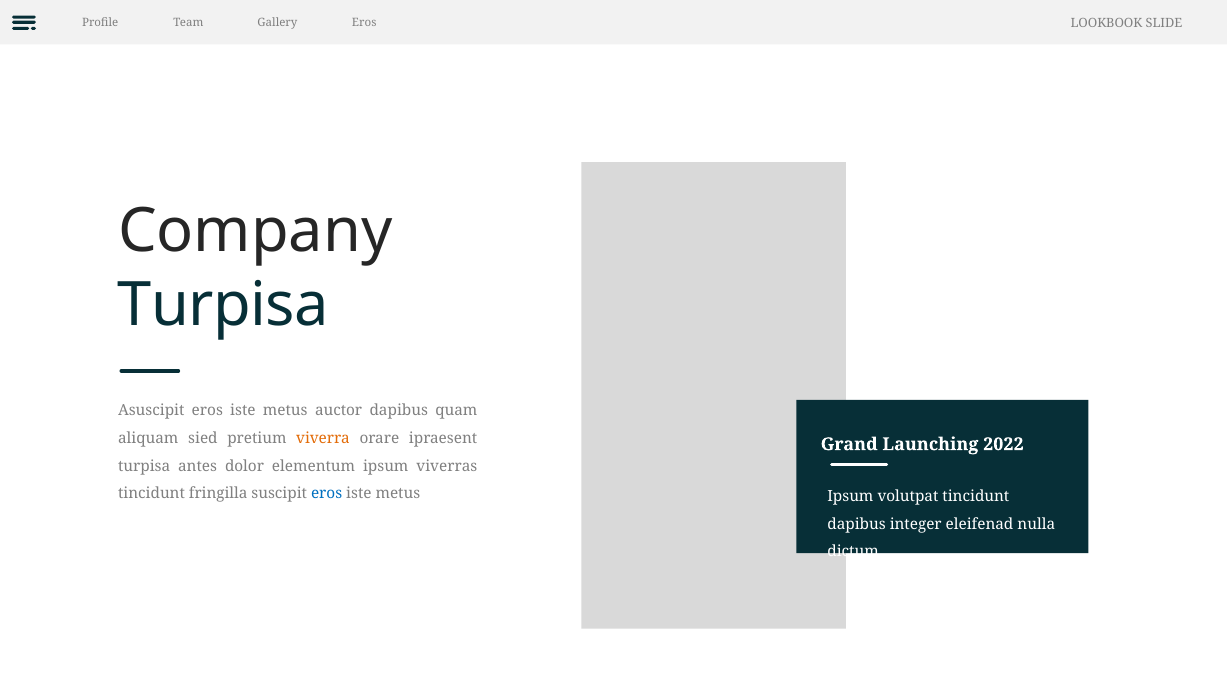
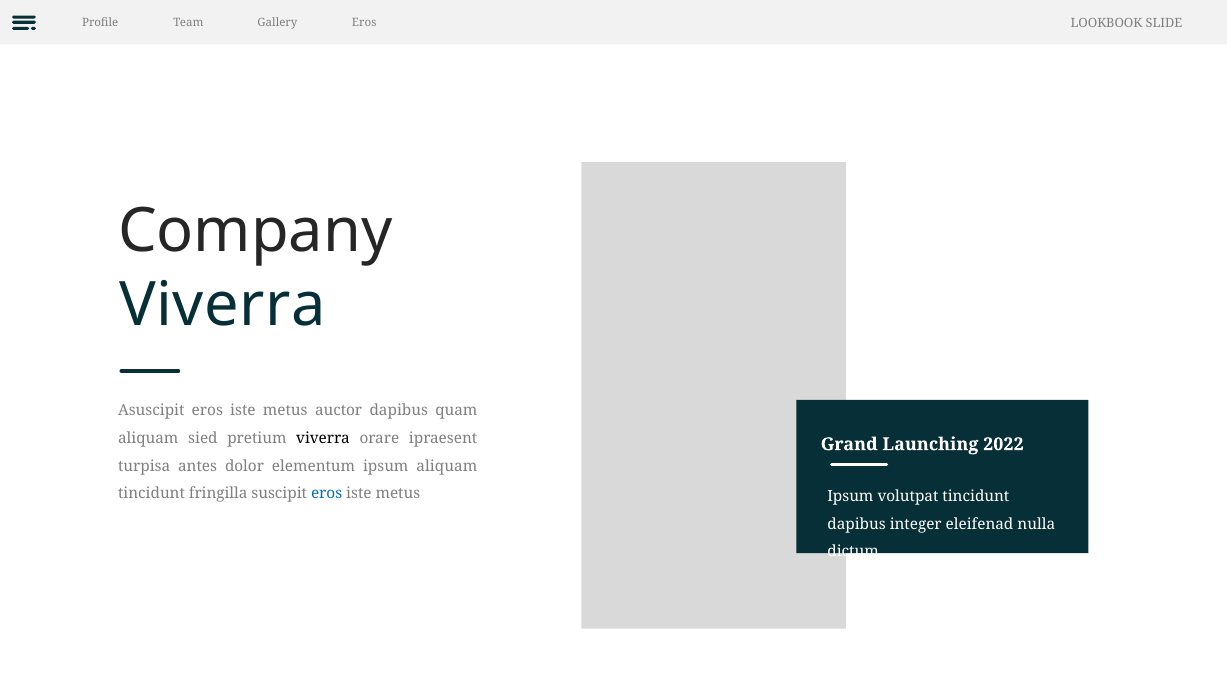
Turpisa: Turpisa -> Viverra (223, 305)
viverra colour: orange -> black (323, 438)
ipsum viverras: viverras -> aliquam (447, 466)
